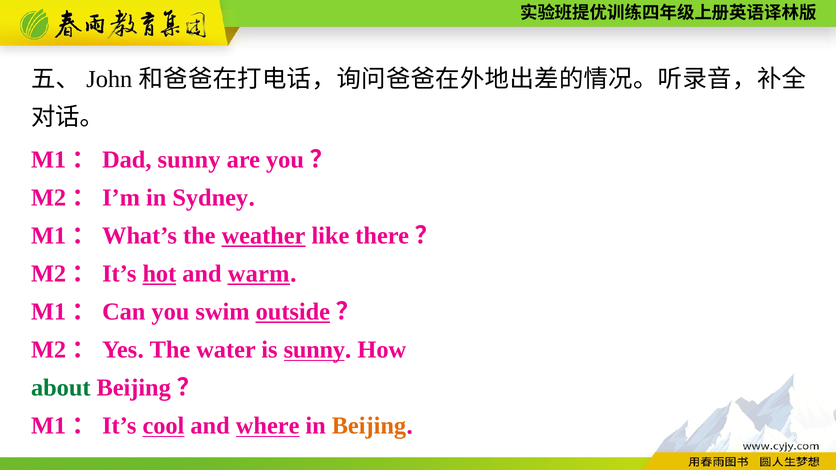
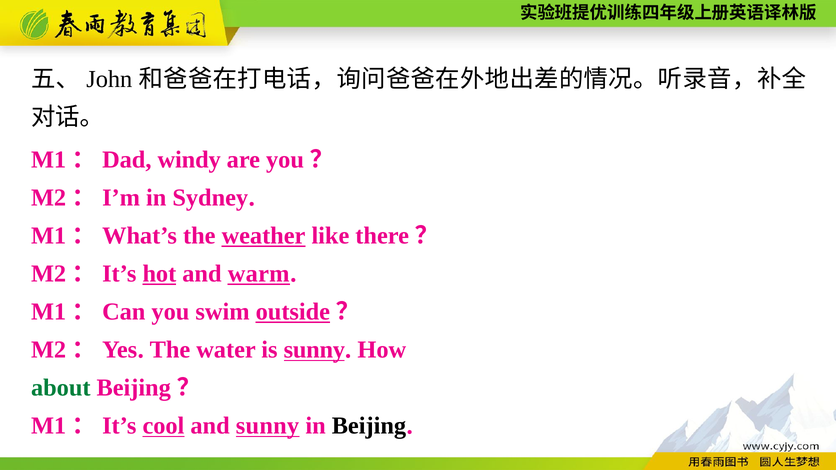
sunny: sunny -> windy (189, 160)
and where: where -> sunny (268, 426)
Beijing colour: orange -> black (369, 426)
